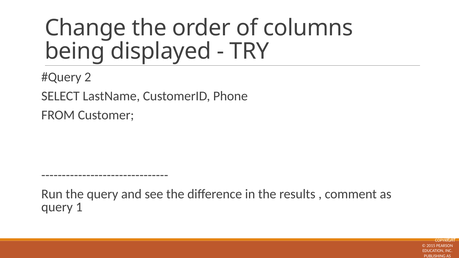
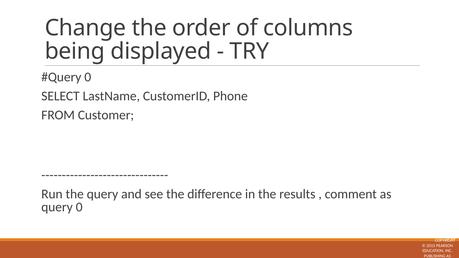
2: 2 -> 0 (88, 77)
query 1: 1 -> 0 (79, 207)
